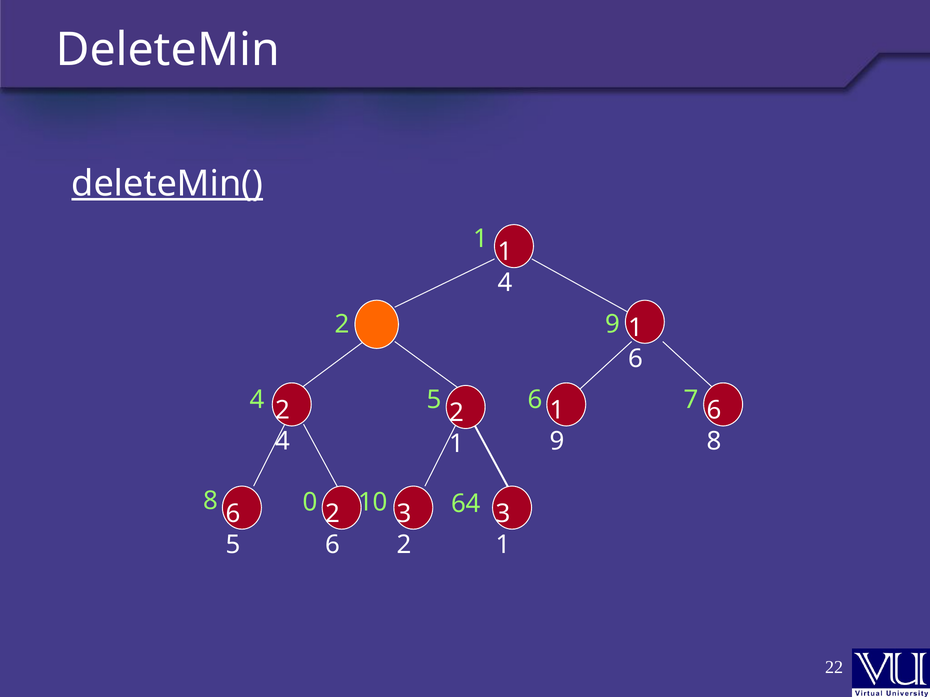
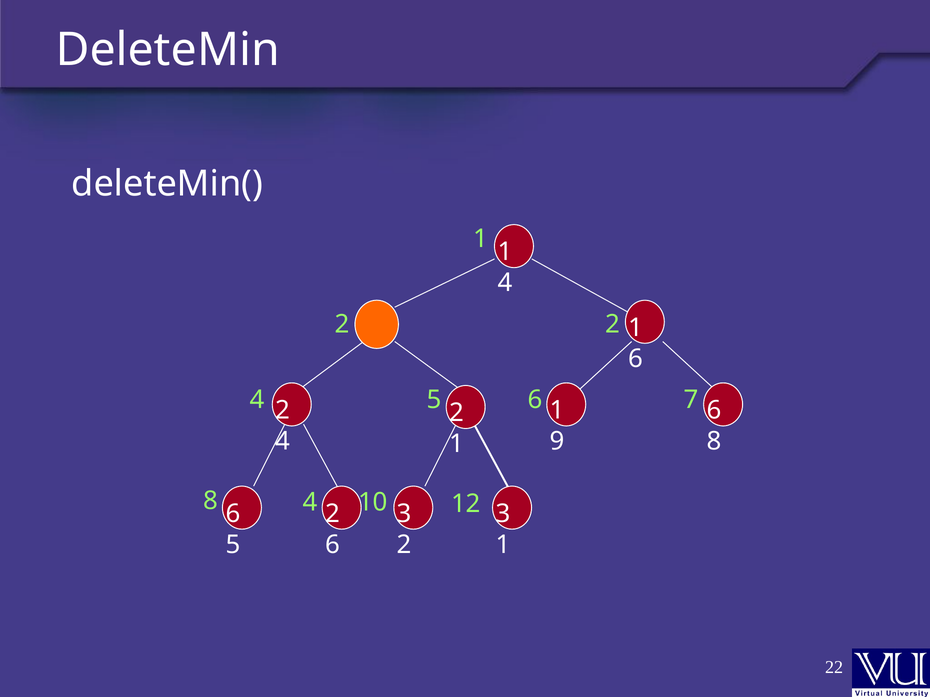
deleteMin( underline: present -> none (167, 184)
2 9: 9 -> 2 (612, 324)
8 0: 0 -> 4 (310, 502)
64: 64 -> 12 (466, 504)
